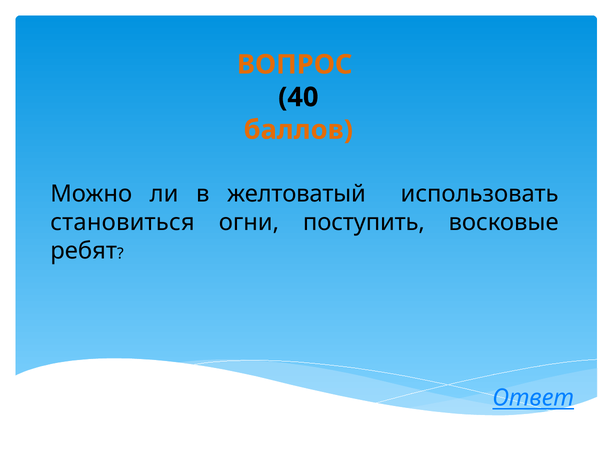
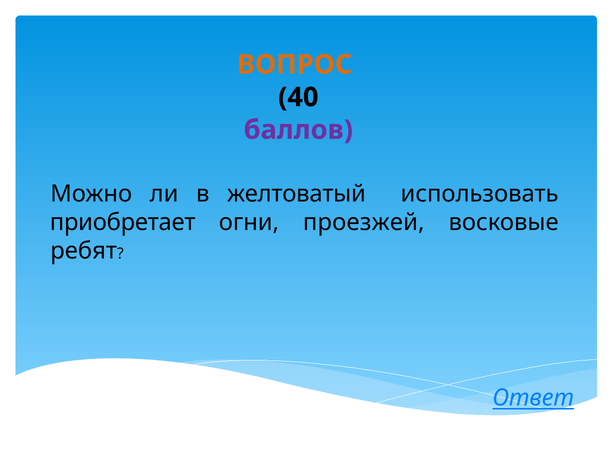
баллов colour: orange -> purple (298, 130)
становиться: становиться -> приобретает (123, 222)
поступить: поступить -> проезжей (364, 222)
